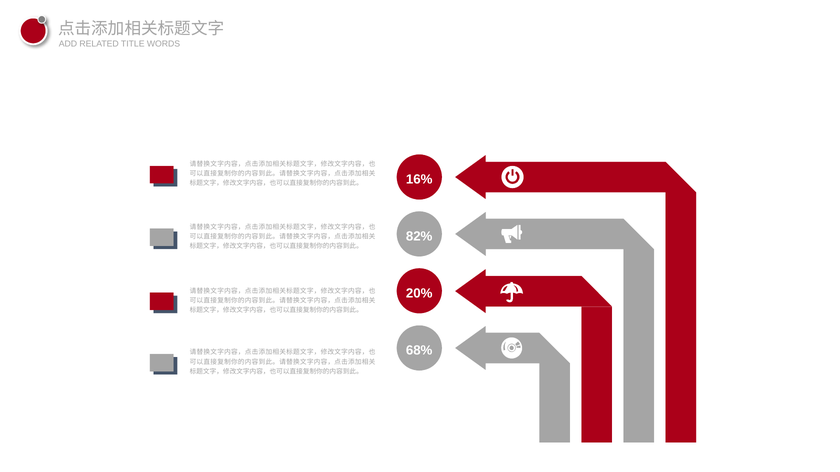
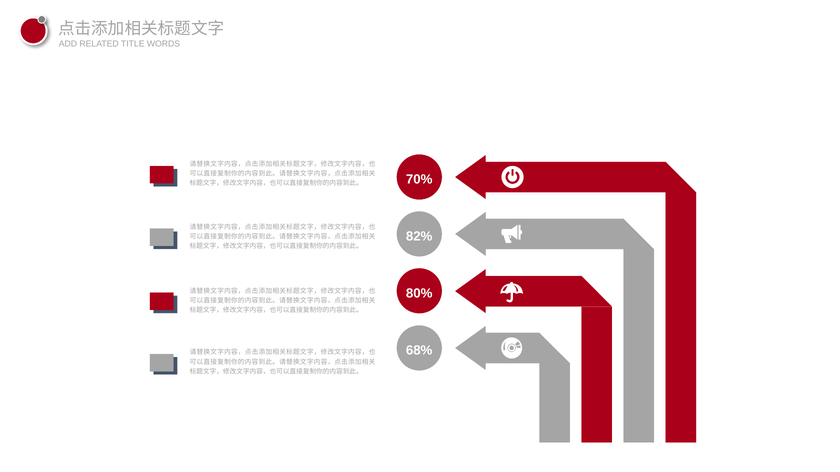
16%: 16% -> 70% (419, 180)
20%: 20% -> 80% (419, 294)
